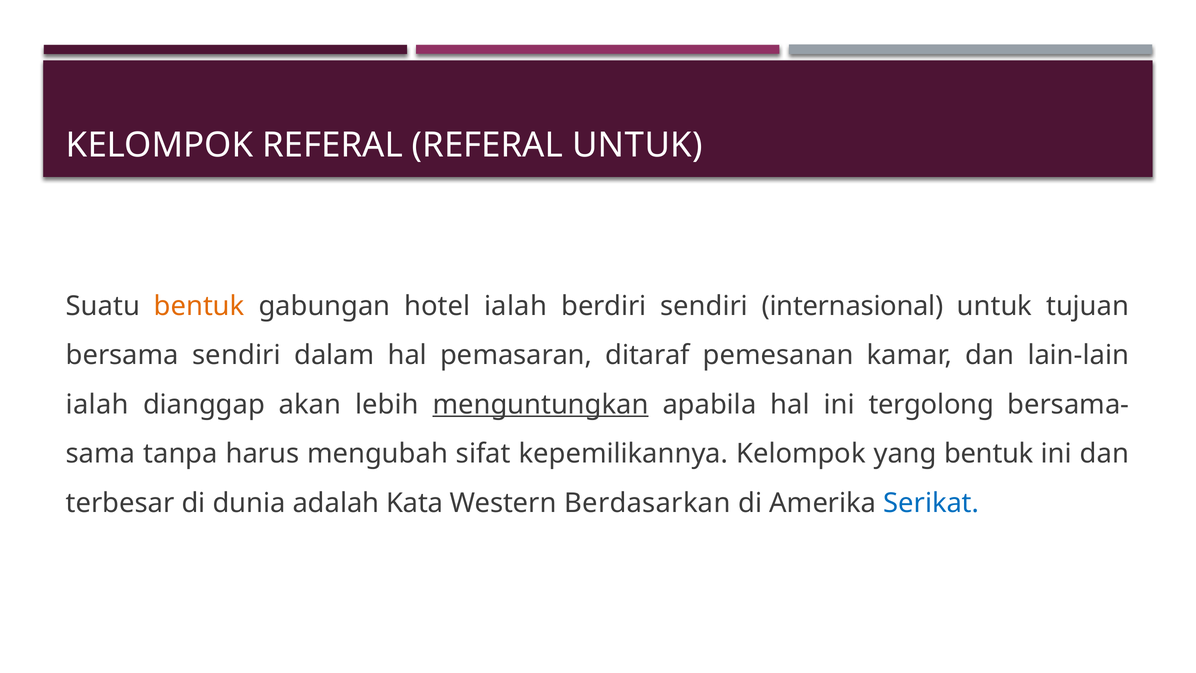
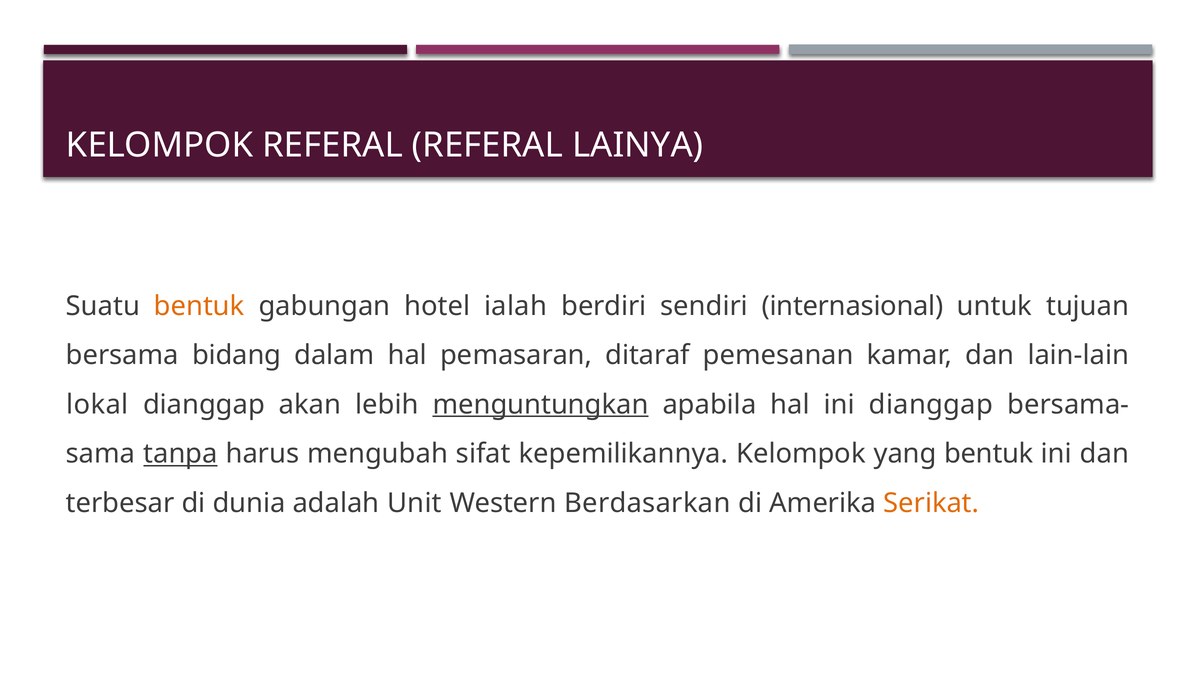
REFERAL UNTUK: UNTUK -> LAINYA (638, 145)
bersama sendiri: sendiri -> bidang (237, 355)
ialah: ialah -> lokal (97, 404)
ini tergolong: tergolong -> dianggap (931, 404)
tanpa underline: none -> present (180, 454)
Kata: Kata -> Unit (414, 503)
Serikat colour: blue -> orange (931, 503)
